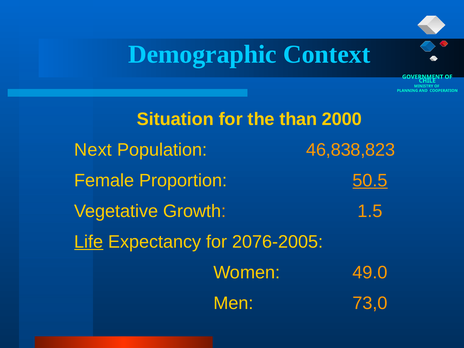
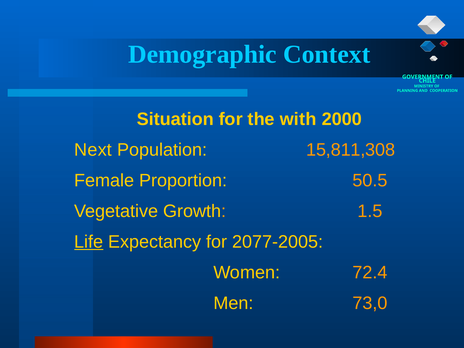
than: than -> with (298, 119)
46,838,823: 46,838,823 -> 15,811,308 (351, 150)
50.5 underline: present -> none (370, 180)
2076-2005: 2076-2005 -> 2077-2005 (278, 242)
49.0: 49.0 -> 72.4 (370, 273)
